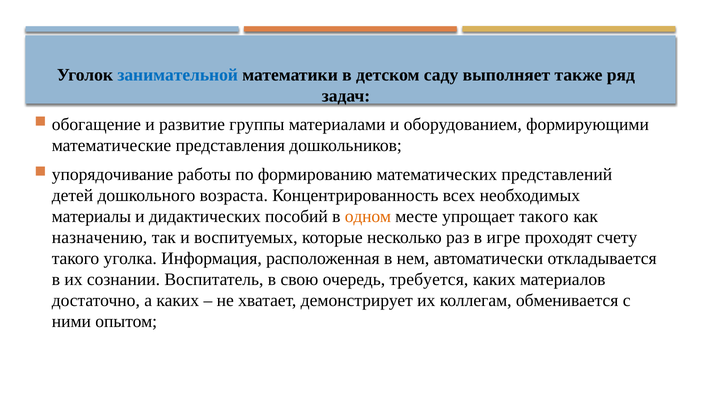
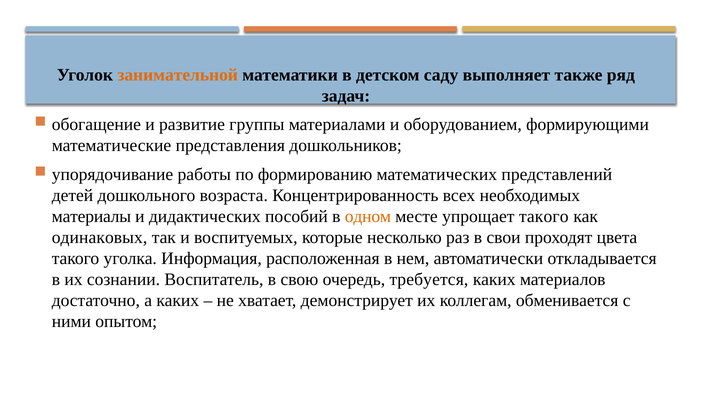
занимательной colour: blue -> orange (178, 75)
назначению: назначению -> одинаковых (100, 238)
игре: игре -> свои (504, 238)
счету: счету -> цвета (617, 238)
